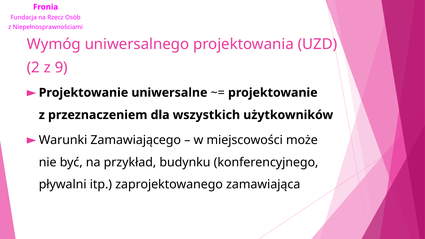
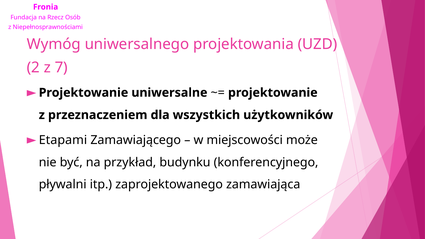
9: 9 -> 7 (61, 68)
Warunki: Warunki -> Etapami (63, 140)
